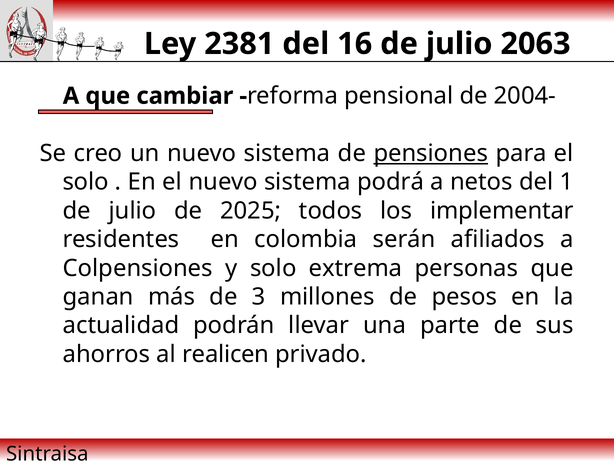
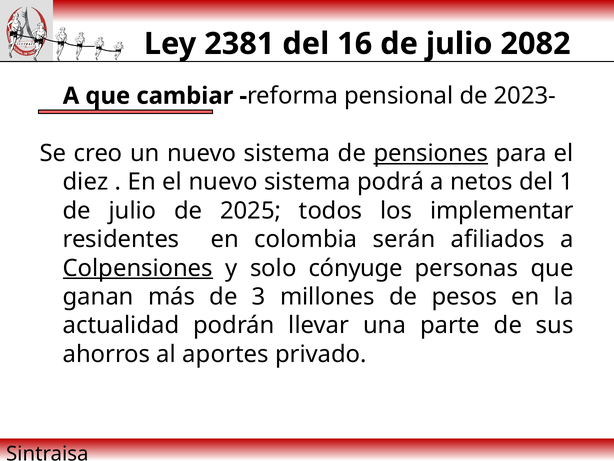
2063: 2063 -> 2082 (536, 44)
2004-: 2004- -> 2023- (525, 96)
solo: solo -> diez (86, 182)
Colpensiones underline: none -> present (138, 268)
extrema: extrema -> cónyuge (356, 268)
realicen: realicen -> aportes (226, 354)
